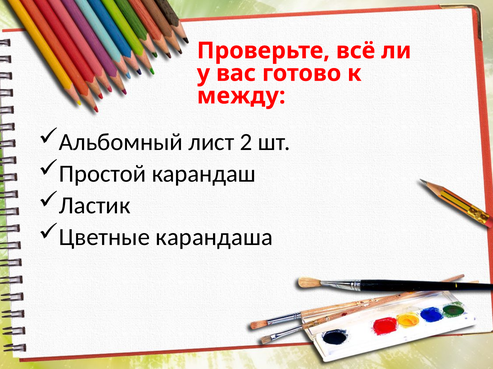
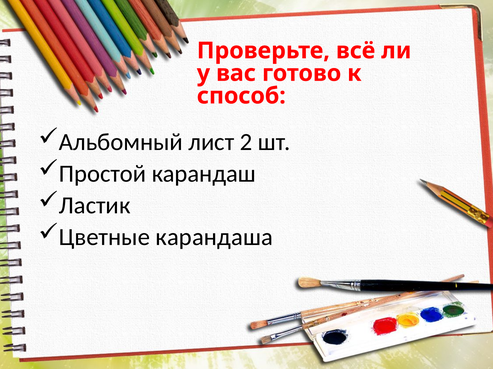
между: между -> способ (241, 96)
